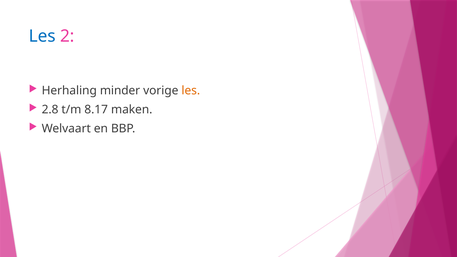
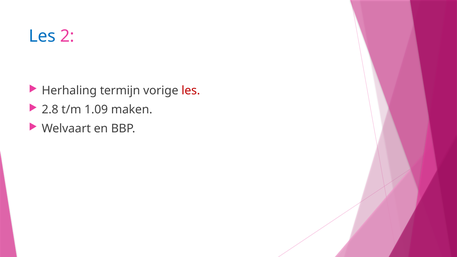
minder: minder -> termijn (120, 91)
les colour: orange -> red (191, 91)
8.17: 8.17 -> 1.09 (96, 110)
